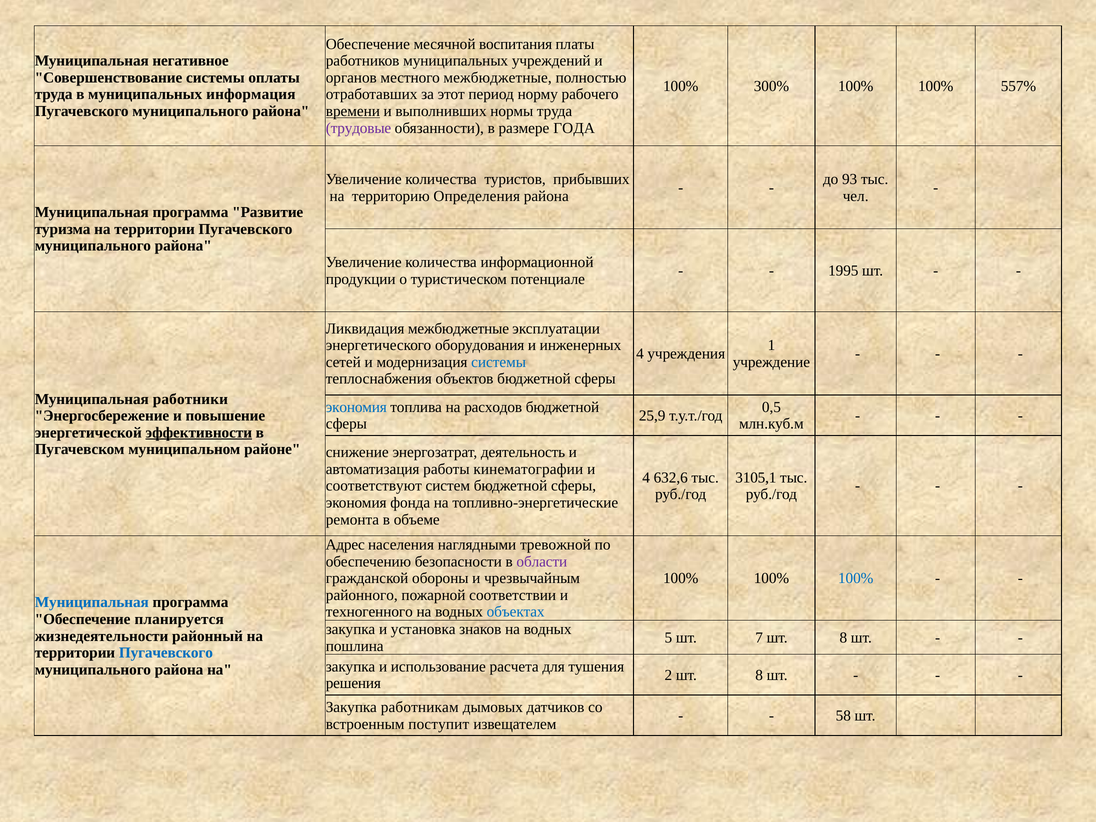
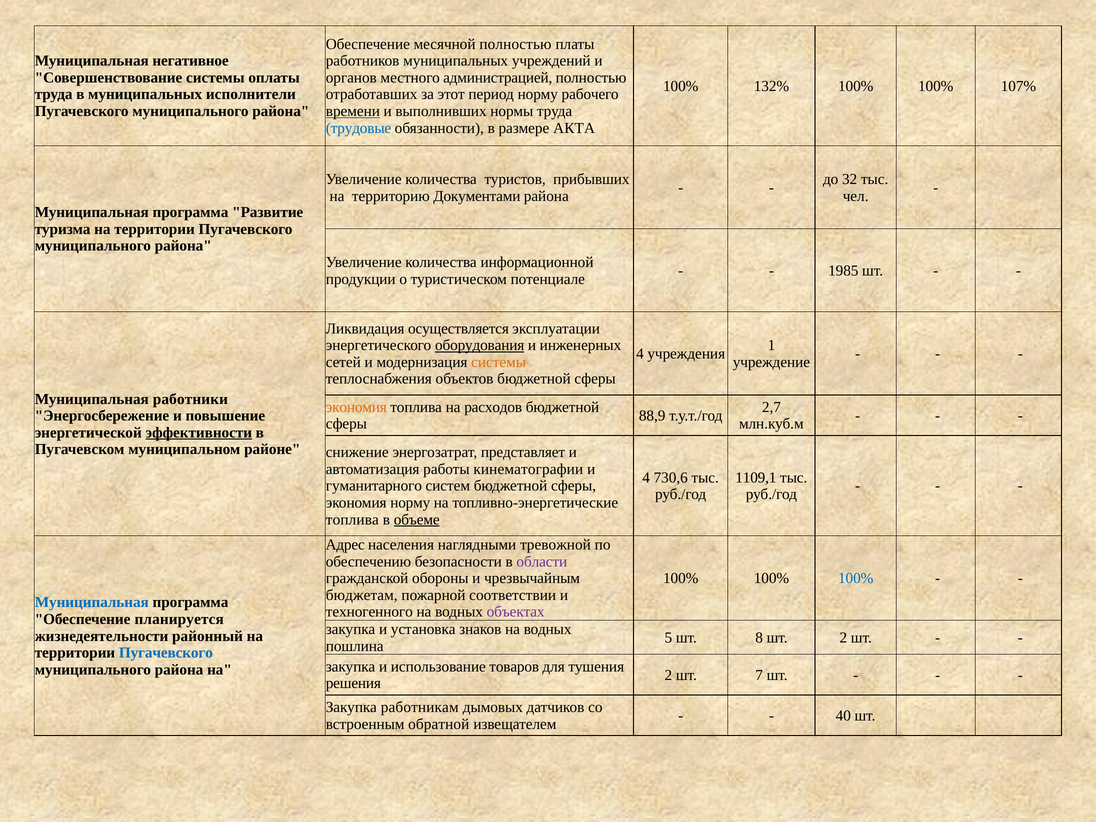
месячной воспитания: воспитания -> полностью (515, 44)
местного межбюджетные: межбюджетные -> администрацией (498, 78)
300%: 300% -> 132% (771, 86)
557%: 557% -> 107% (1018, 86)
информация: информация -> исполнители (251, 94)
трудовые colour: purple -> blue (359, 128)
ГОДА: ГОДА -> АКТА (574, 128)
93: 93 -> 32 (850, 179)
Определения: Определения -> Документами (477, 196)
1995: 1995 -> 1985 (843, 271)
Ликвидация межбюджетные: межбюджетные -> осуществляется (458, 329)
оборудования underline: none -> present (480, 345)
системы colour: blue -> orange (499, 362)
экономия colour: blue -> orange (356, 407)
0,5: 0,5 -> 2,7 (771, 407)
25,9: 25,9 -> 88,9 (652, 416)
деятельность: деятельность -> представляет (523, 452)
632,6: 632,6 -> 730,6 (671, 478)
3105,1: 3105,1 -> 1109,1 (756, 478)
соответствуют: соответствуют -> гуманитарного (374, 486)
экономия фонда: фонда -> норму (410, 503)
ремонта: ремонта -> топлива (352, 520)
объеме underline: none -> present (417, 520)
районного: районного -> бюджетам (362, 595)
объектах colour: blue -> purple (516, 612)
7: 7 -> 8 (759, 638)
8: 8 -> 2 (843, 638)
расчета: расчета -> товаров (514, 667)
2 шт 8: 8 -> 7 (759, 675)
58: 58 -> 40 (843, 716)
поступит: поступит -> обратной (439, 724)
